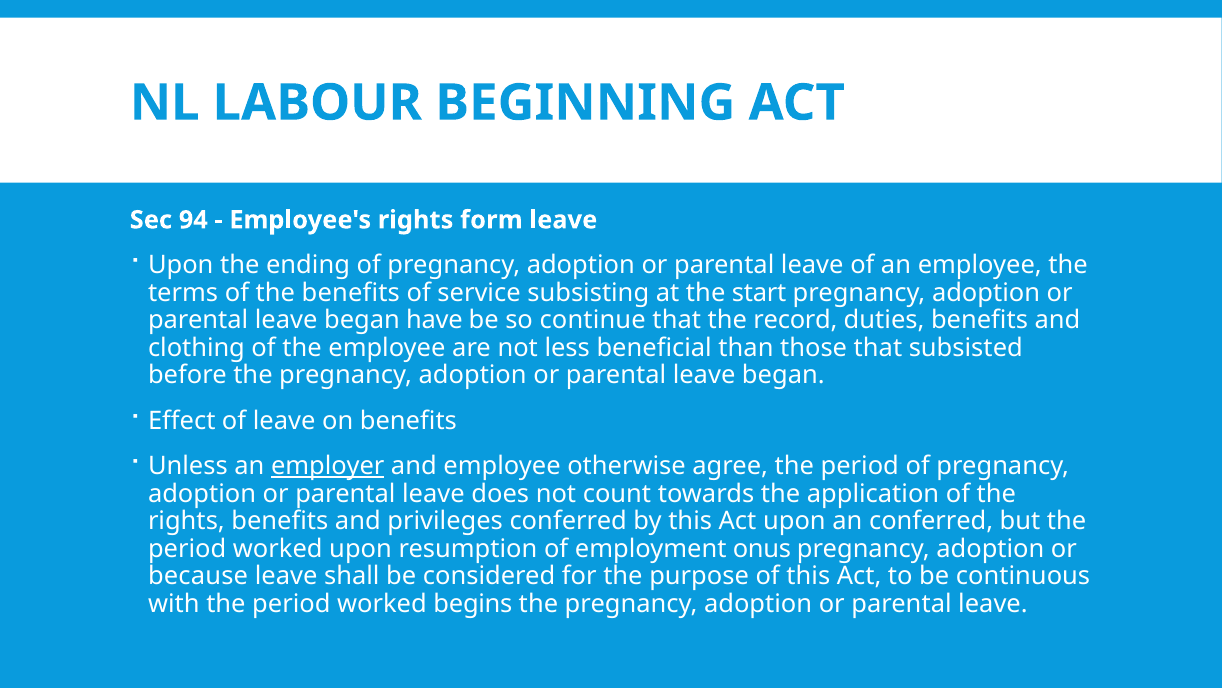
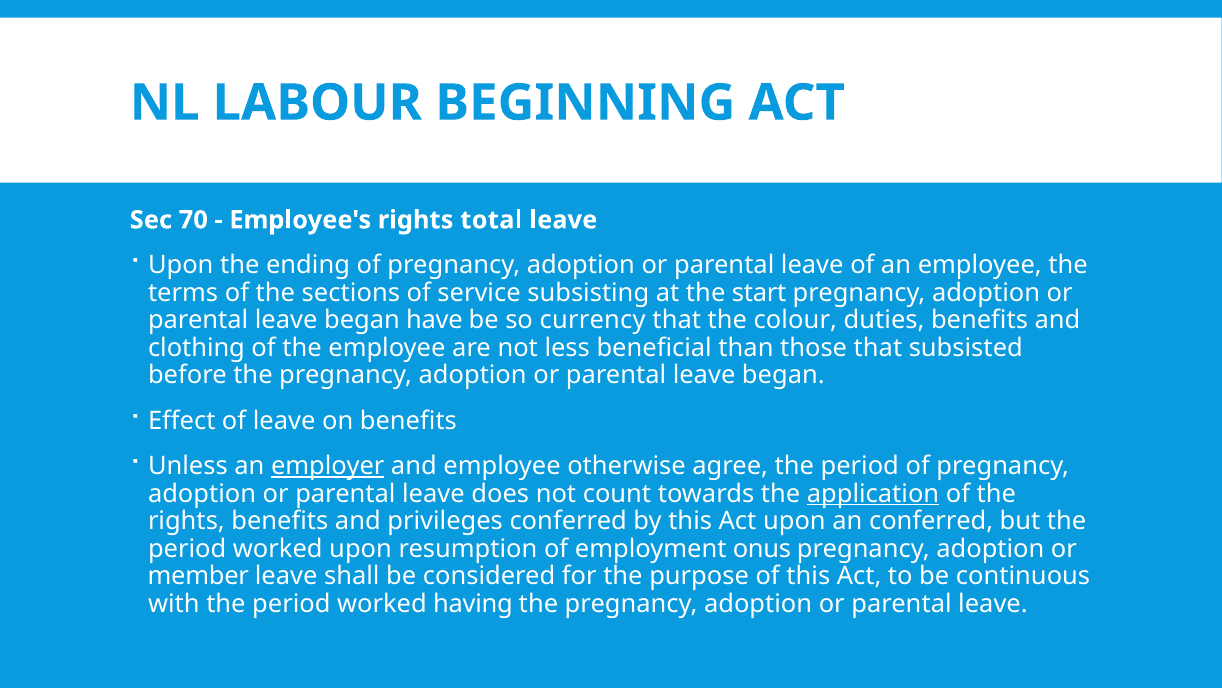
94: 94 -> 70 (193, 220)
form: form -> total (491, 220)
the benefits: benefits -> sections (351, 293)
continue: continue -> currency (593, 320)
record: record -> colour (795, 320)
application underline: none -> present (873, 493)
because: because -> member (198, 576)
begins: begins -> having (473, 603)
